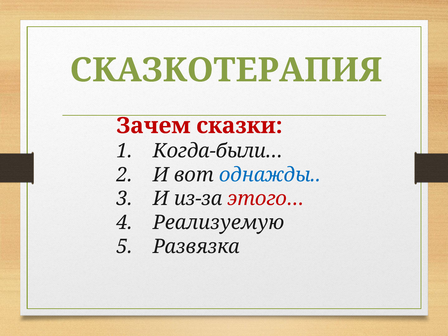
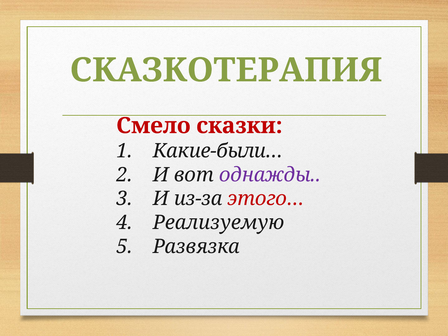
Зачем: Зачем -> Смело (153, 126)
Когда-были…: Когда-были… -> Какие-были… (218, 151)
однажды colour: blue -> purple (270, 175)
